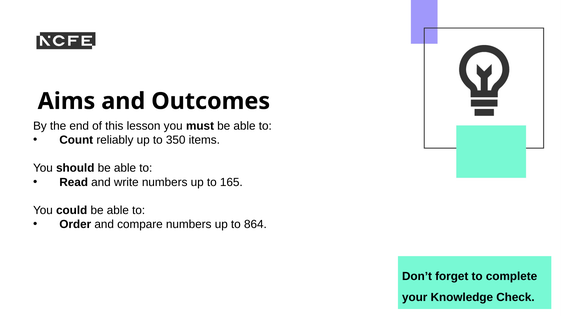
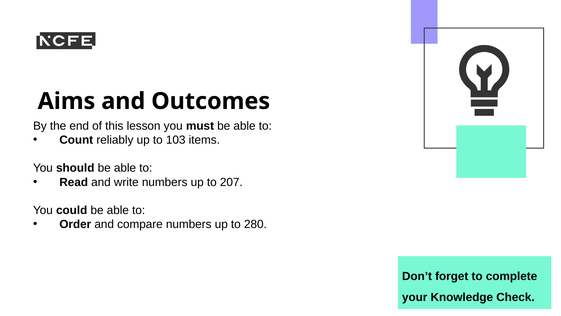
350: 350 -> 103 (176, 140)
165: 165 -> 207 (231, 182)
864: 864 -> 280 (255, 224)
